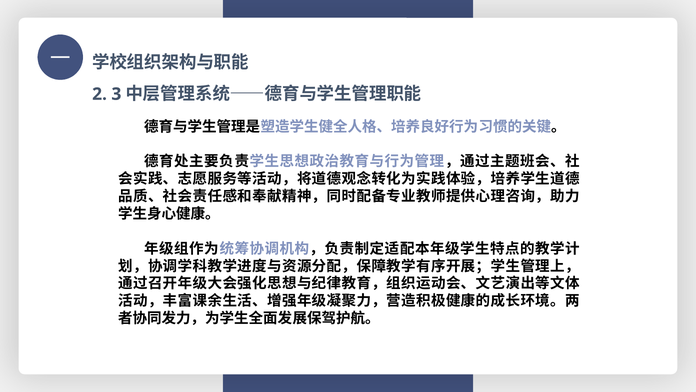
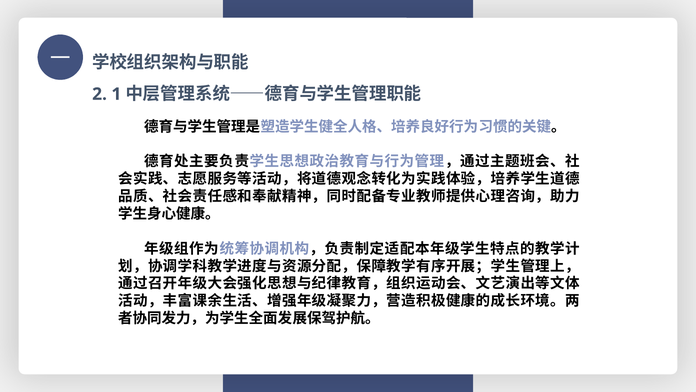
3: 3 -> 1 (116, 94)
